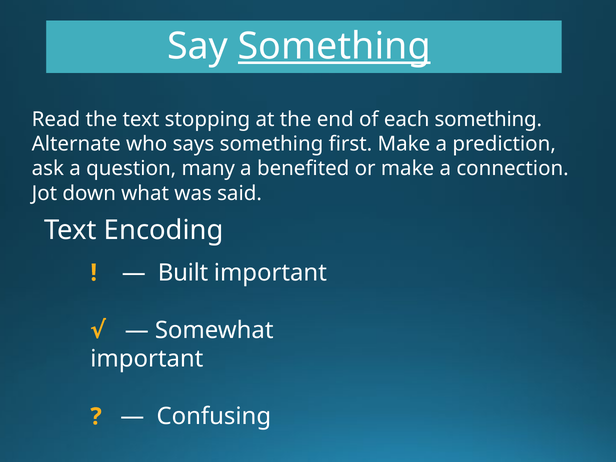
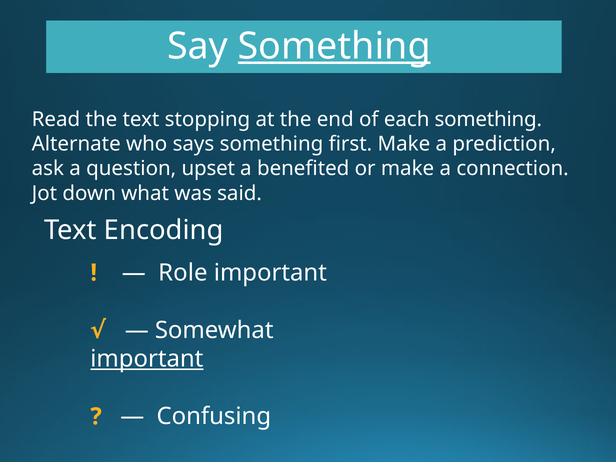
many: many -> upset (208, 169)
Built: Built -> Role (183, 273)
important underline: none -> present (147, 359)
